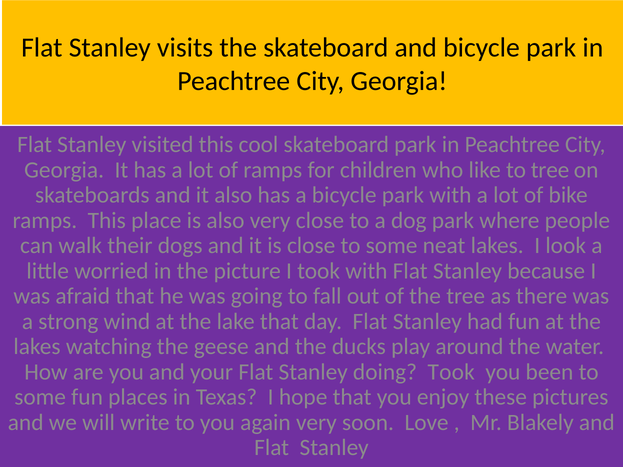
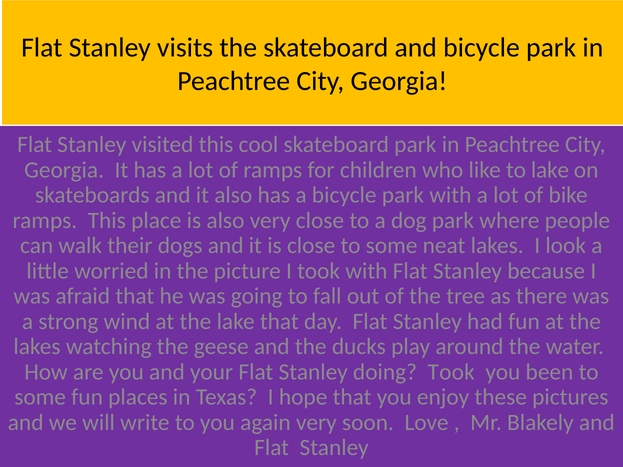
to tree: tree -> lake (550, 170)
